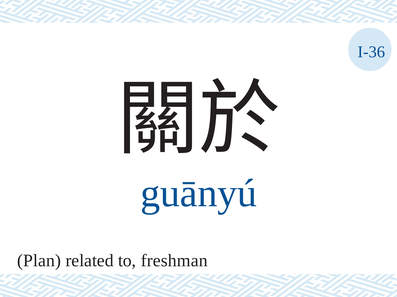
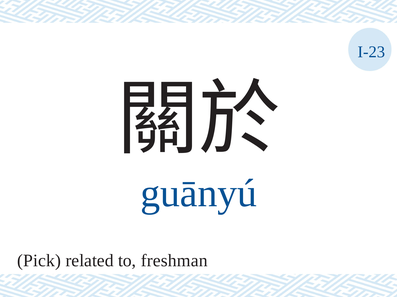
I-36: I-36 -> I-23 (371, 52)
Plan: Plan -> Pick (39, 261)
